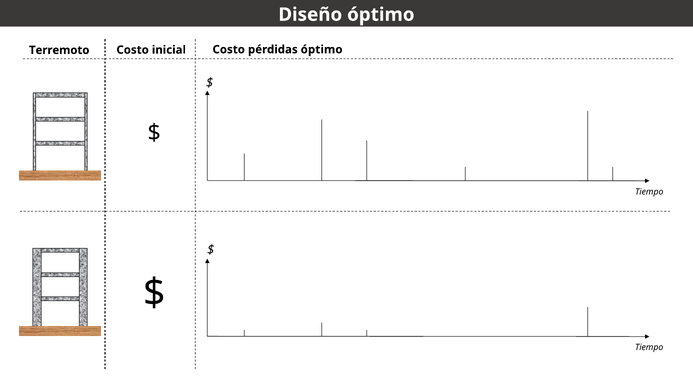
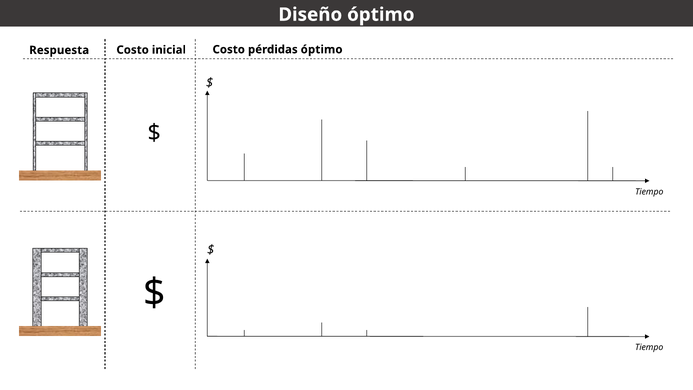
Terremoto: Terremoto -> Respuesta (59, 50)
